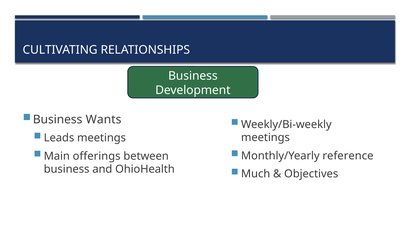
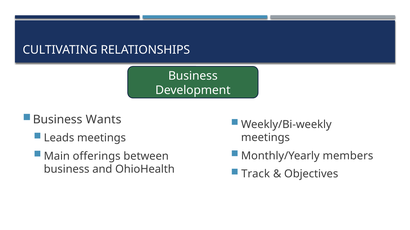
reference: reference -> members (348, 156)
Much: Much -> Track (256, 174)
